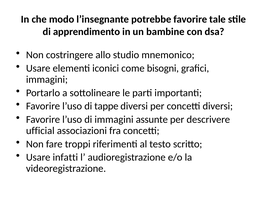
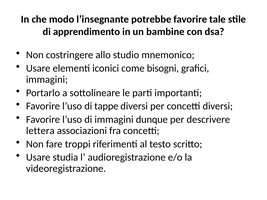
assunte: assunte -> dunque (152, 120)
ufficial: ufficial -> lettera (40, 131)
infatti: infatti -> studia (65, 158)
